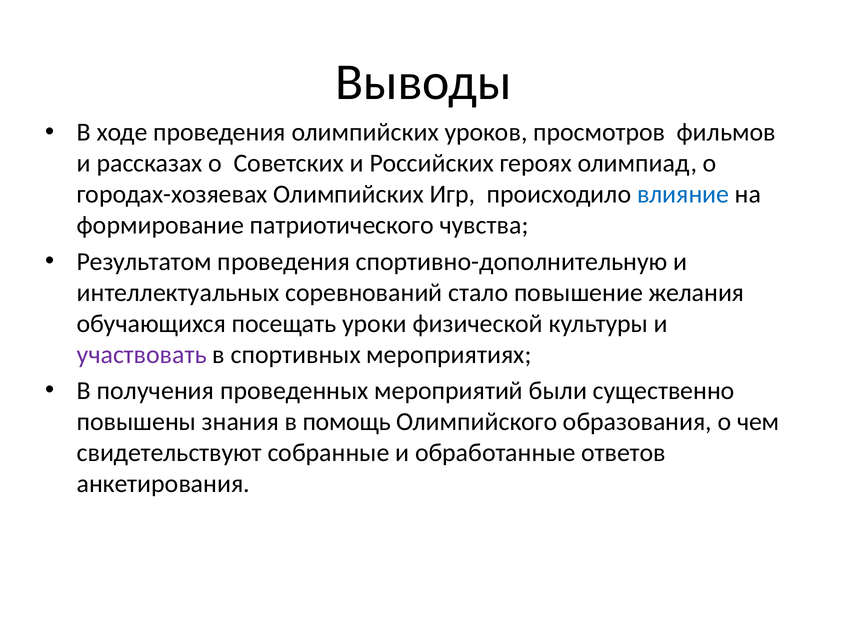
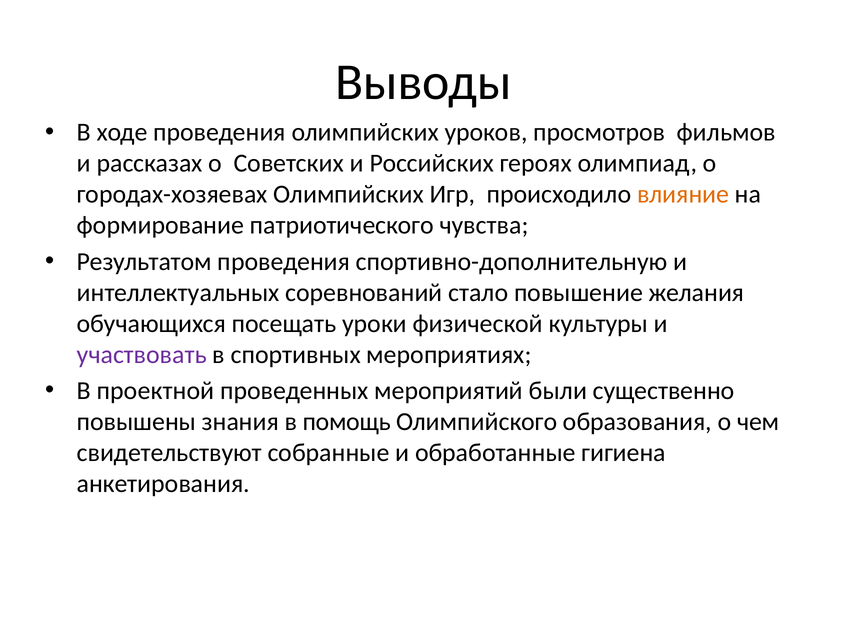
влияние colour: blue -> orange (683, 194)
получения: получения -> проектной (155, 391)
ответов: ответов -> гигиена (624, 453)
